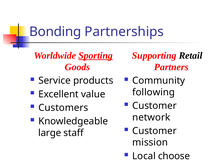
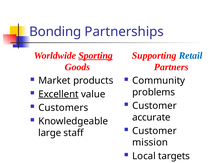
Retail colour: black -> blue (191, 55)
Service: Service -> Market (55, 81)
following: following -> problems (154, 92)
Excellent underline: none -> present (58, 94)
network: network -> accurate (151, 117)
choose: choose -> targets (174, 156)
